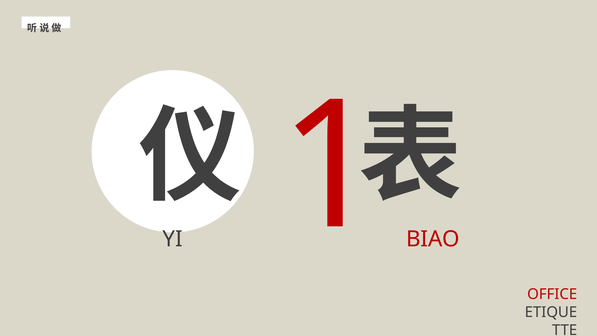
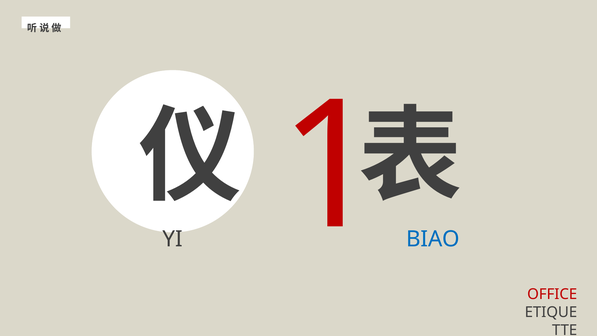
BIAO colour: red -> blue (433, 239)
